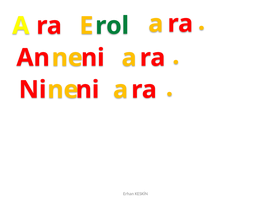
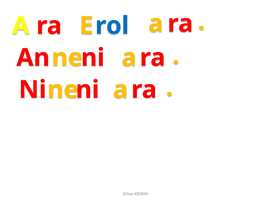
rol colour: green -> blue (112, 26)
